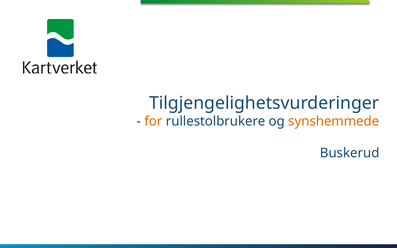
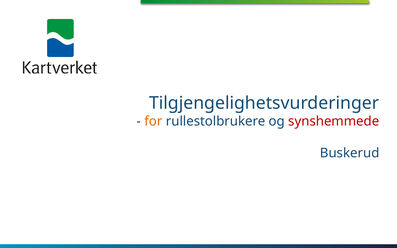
synshemmede colour: orange -> red (334, 121)
